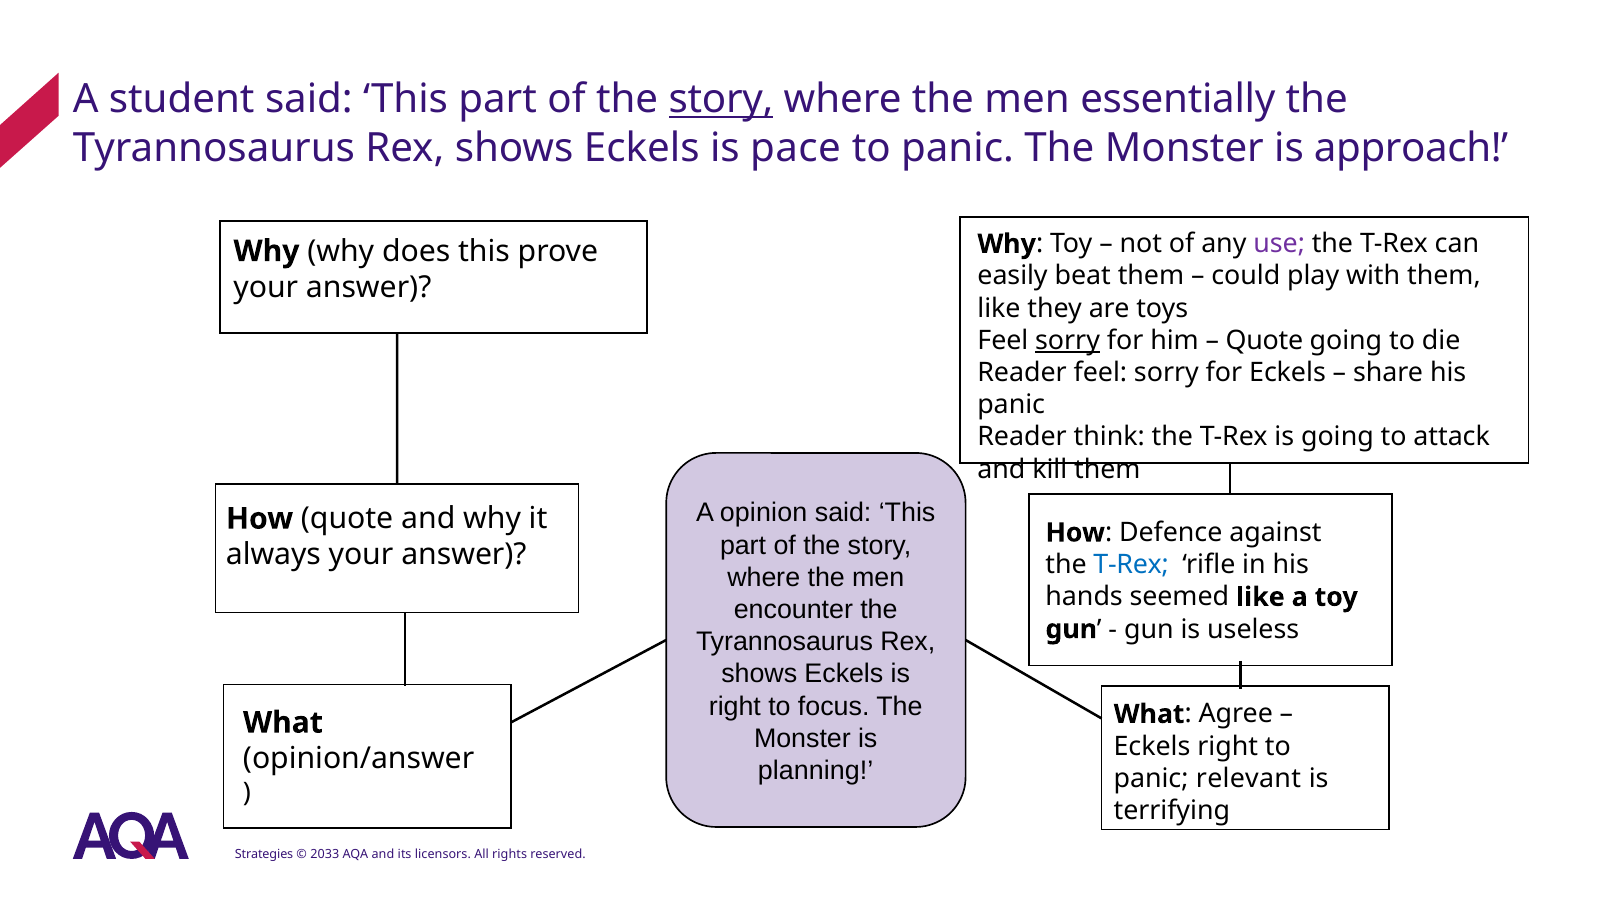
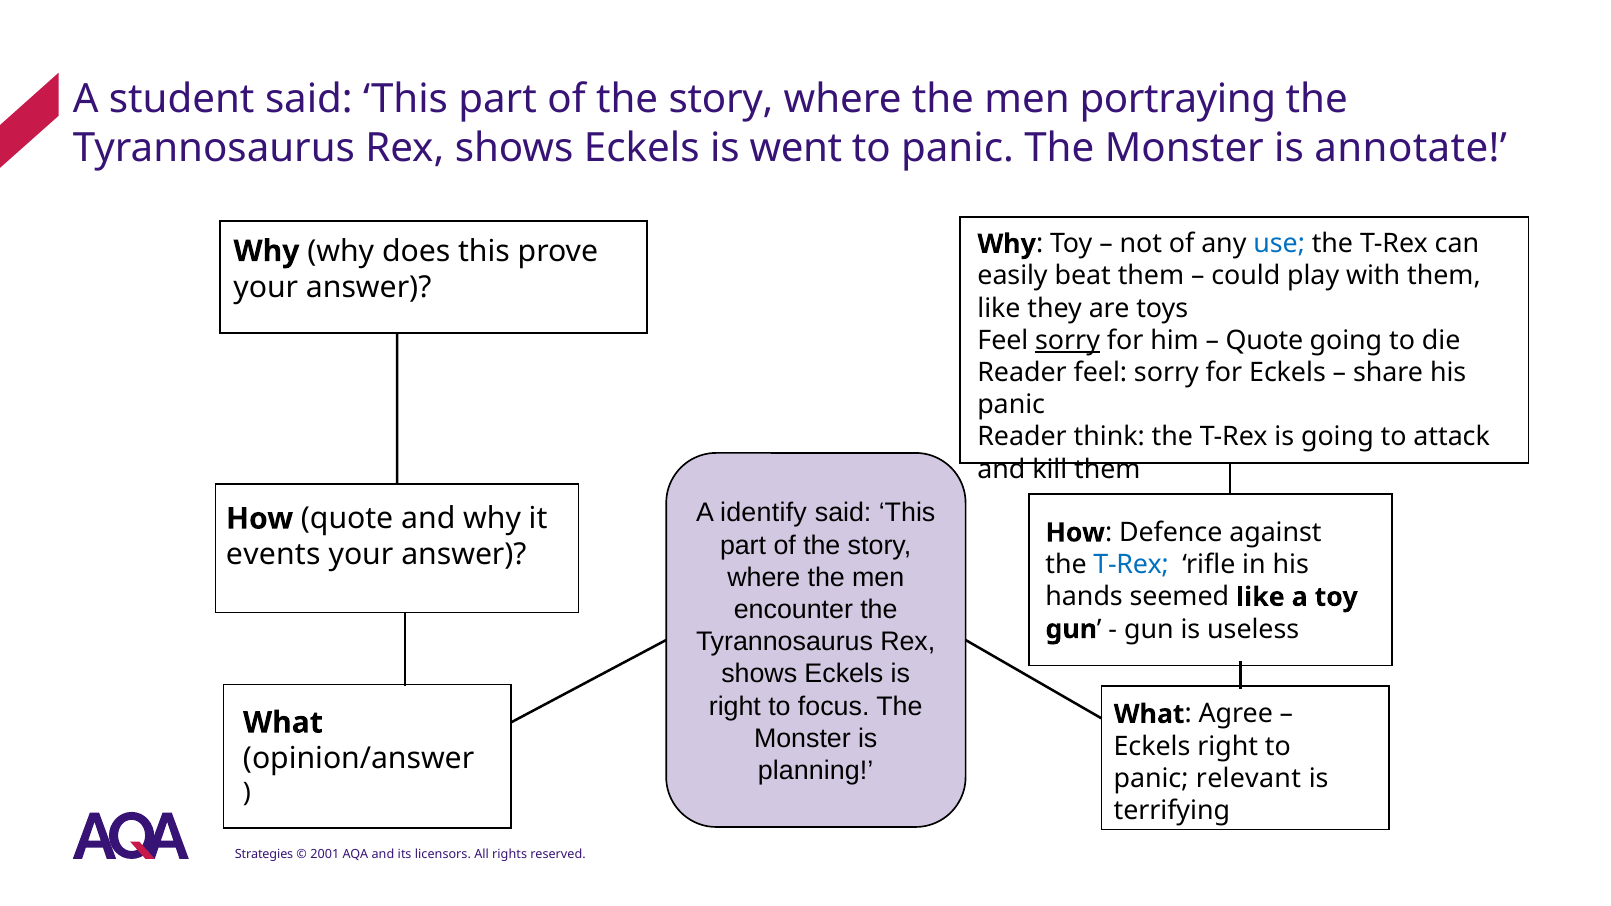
story underline: present -> none (721, 100)
essentially: essentially -> portraying (1178, 100)
pace: pace -> went (796, 148)
approach: approach -> annotate (1411, 148)
use colour: purple -> blue (1279, 244)
opinion: opinion -> identify (763, 513)
always: always -> events (273, 555)
2033: 2033 -> 2001 (325, 855)
